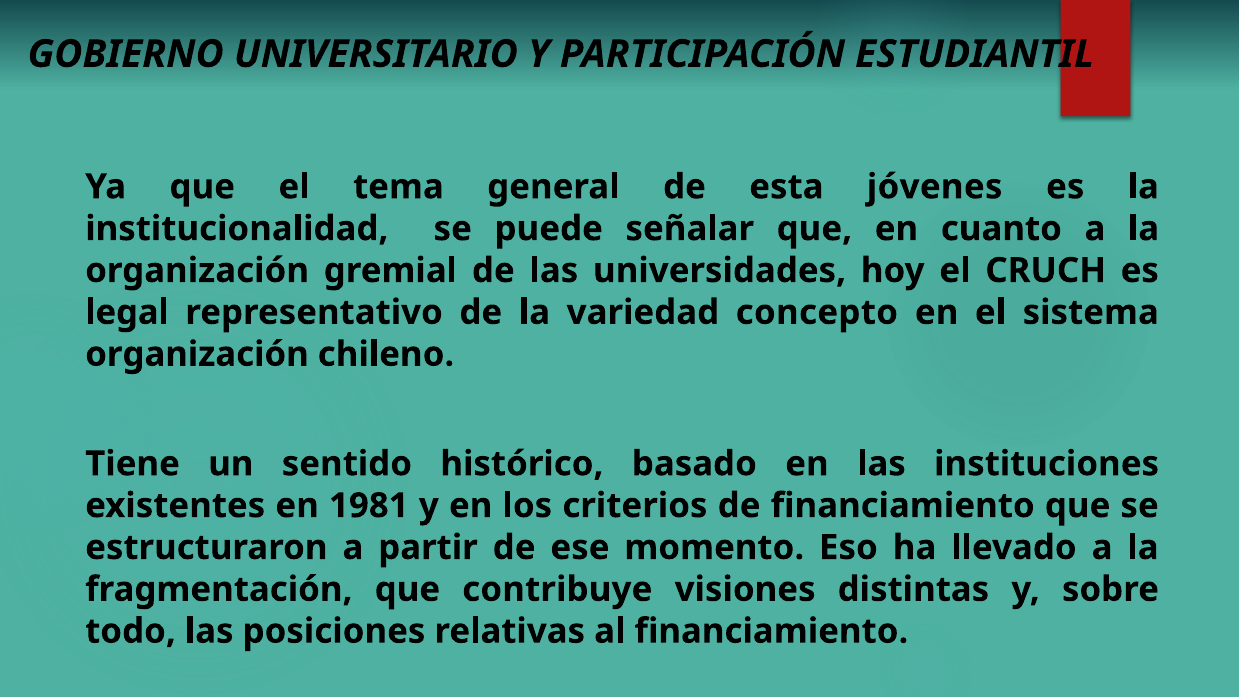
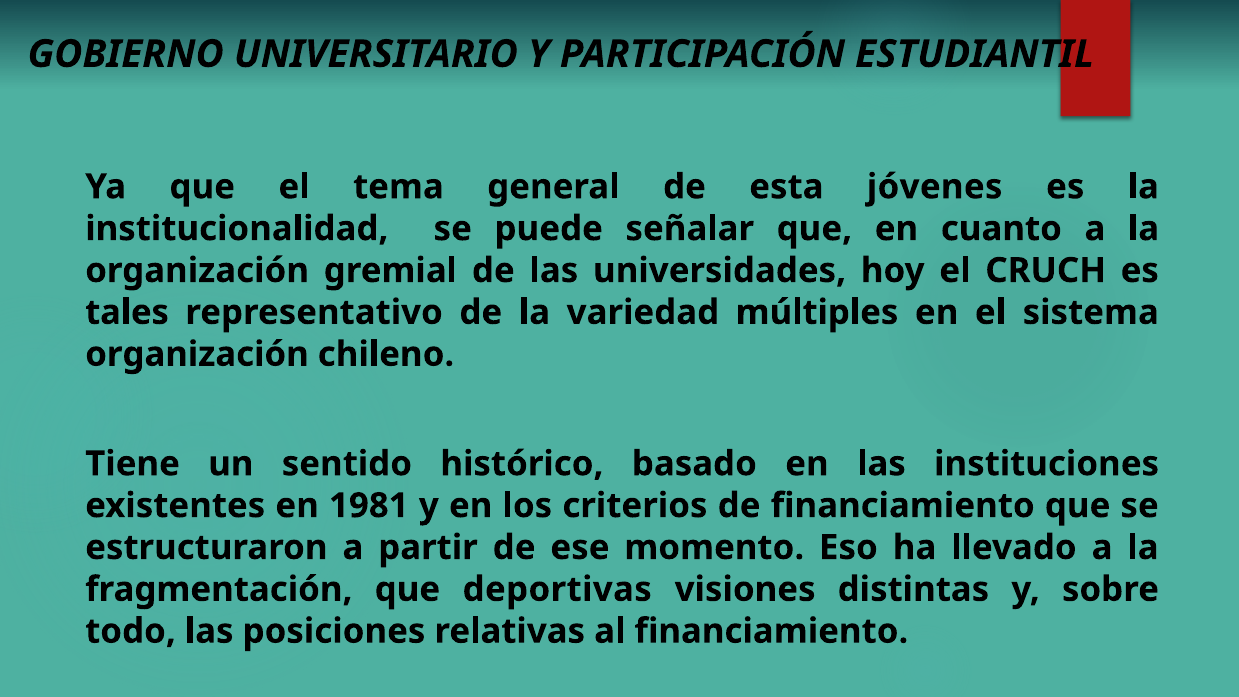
legal: legal -> tales (127, 312)
concepto: concepto -> múltiples (817, 312)
contribuye: contribuye -> deportivas (557, 589)
